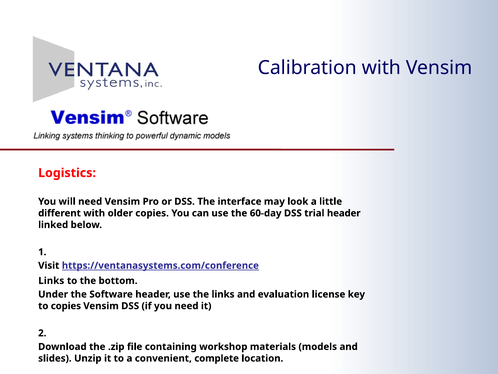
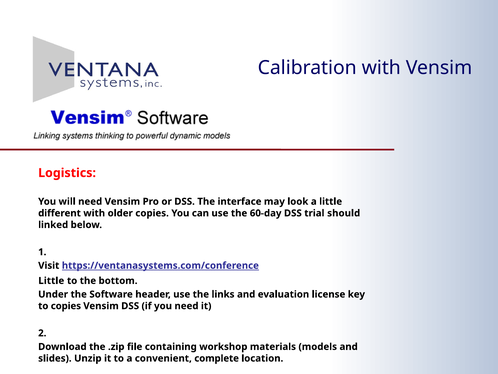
trial header: header -> should (344, 213)
Links: Links -> Little (51, 280)
